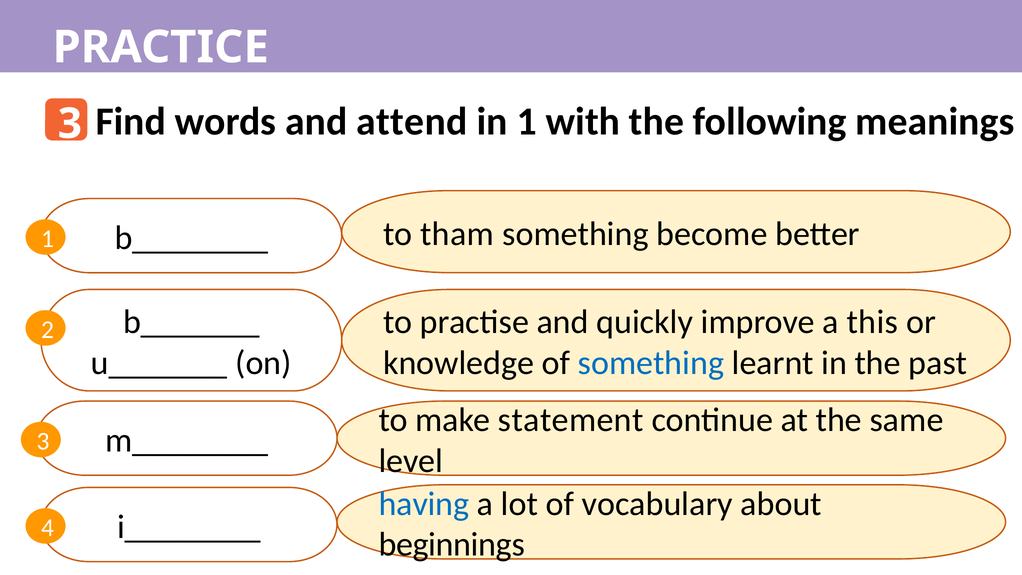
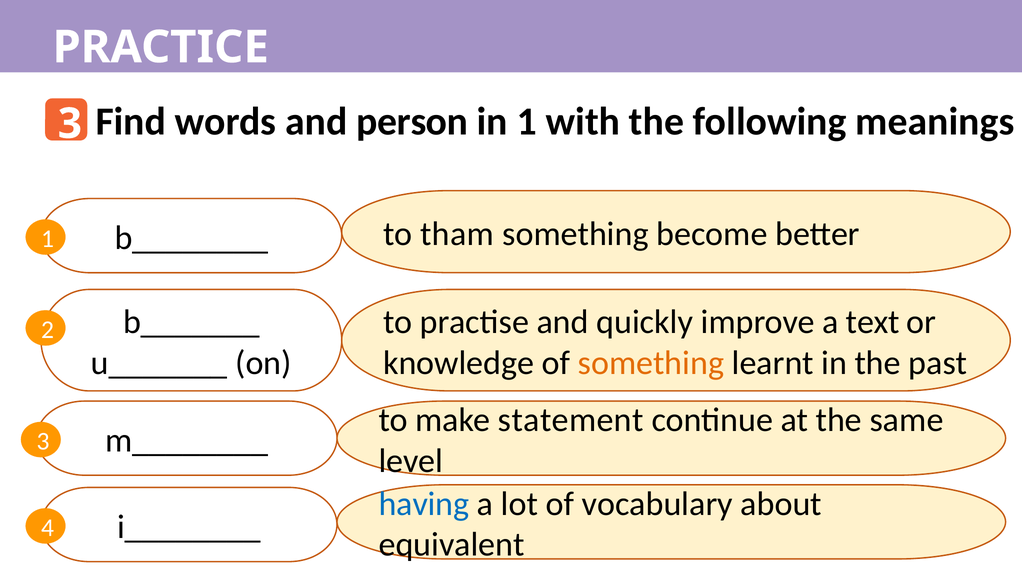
attend: attend -> person (412, 122)
this: this -> text (873, 322)
something colour: blue -> orange (651, 363)
beginnings: beginnings -> equivalent (452, 545)
